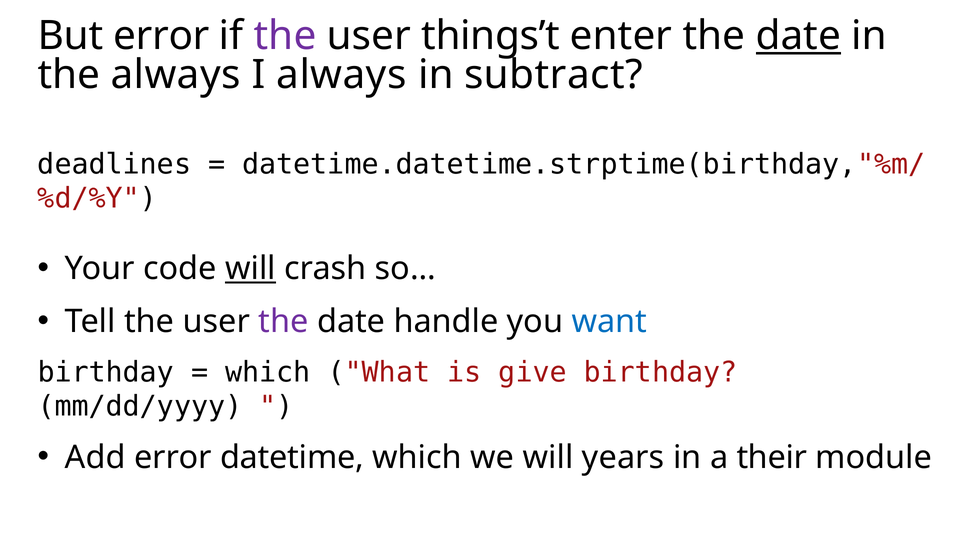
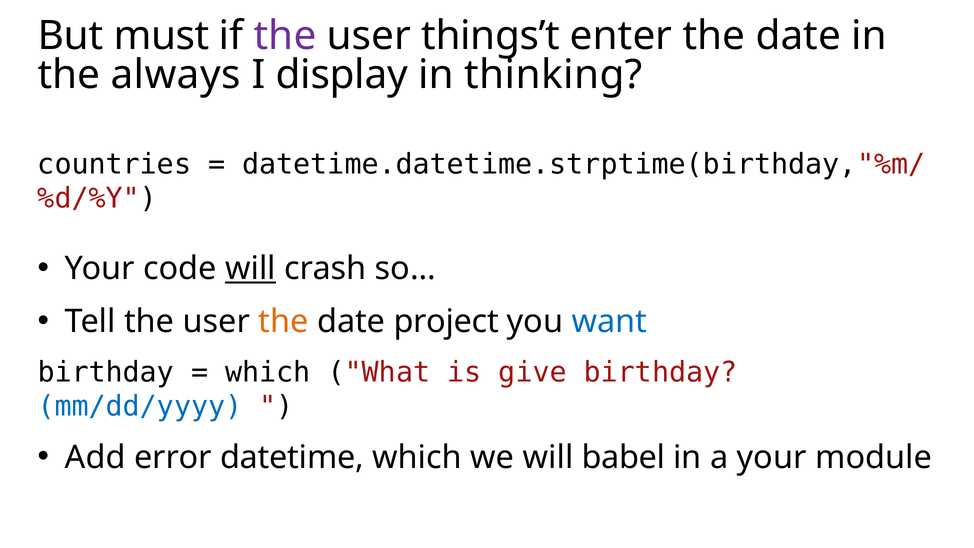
But error: error -> must (161, 36)
date underline: present -> none (798, 36)
I always: always -> display (342, 75)
subtract: subtract -> thinking (553, 75)
deadlines: deadlines -> countries (114, 164)
the colour: purple -> orange (284, 322)
handle: handle -> project (446, 322)
mm/dd/yyyy colour: black -> blue (140, 406)
years: years -> babel (623, 457)
a their: their -> your (772, 457)
